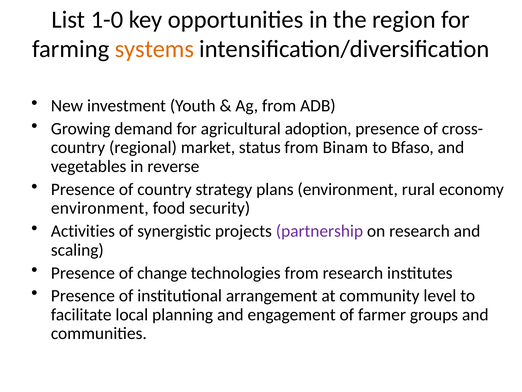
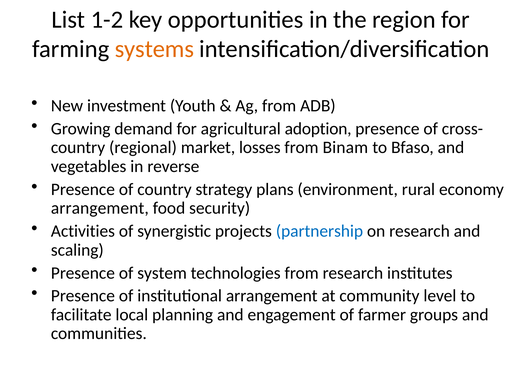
1-0: 1-0 -> 1-2 (107, 20)
status: status -> losses (260, 147)
environment: environment -> arrangement (100, 208)
partnership colour: purple -> blue (319, 231)
change: change -> system (162, 273)
